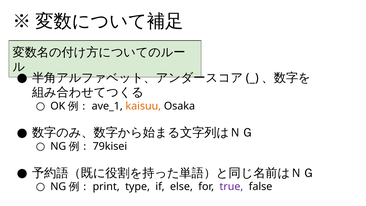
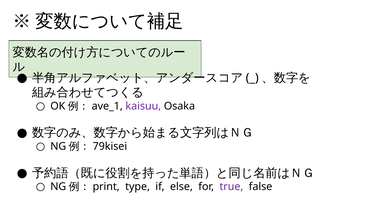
kaisuu colour: orange -> purple (143, 106)
